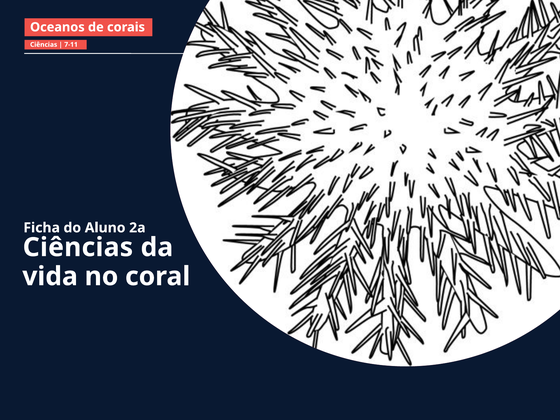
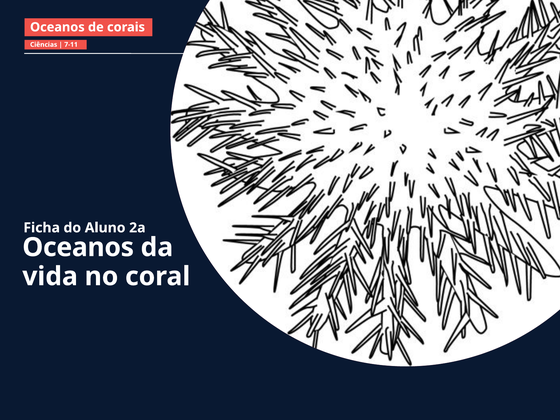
Ciências: Ciências -> Oceanos (78, 247)
